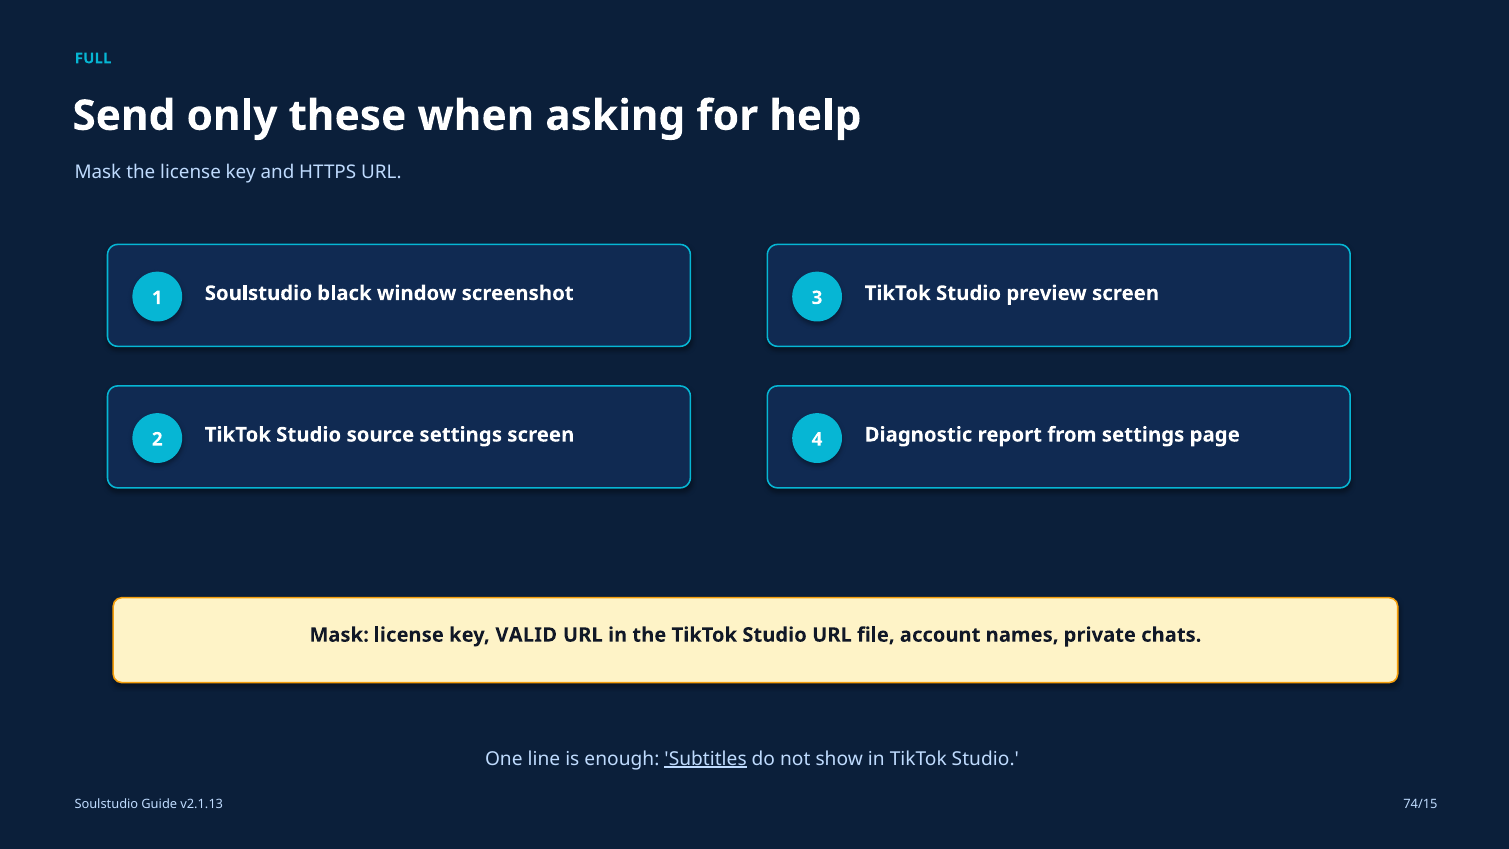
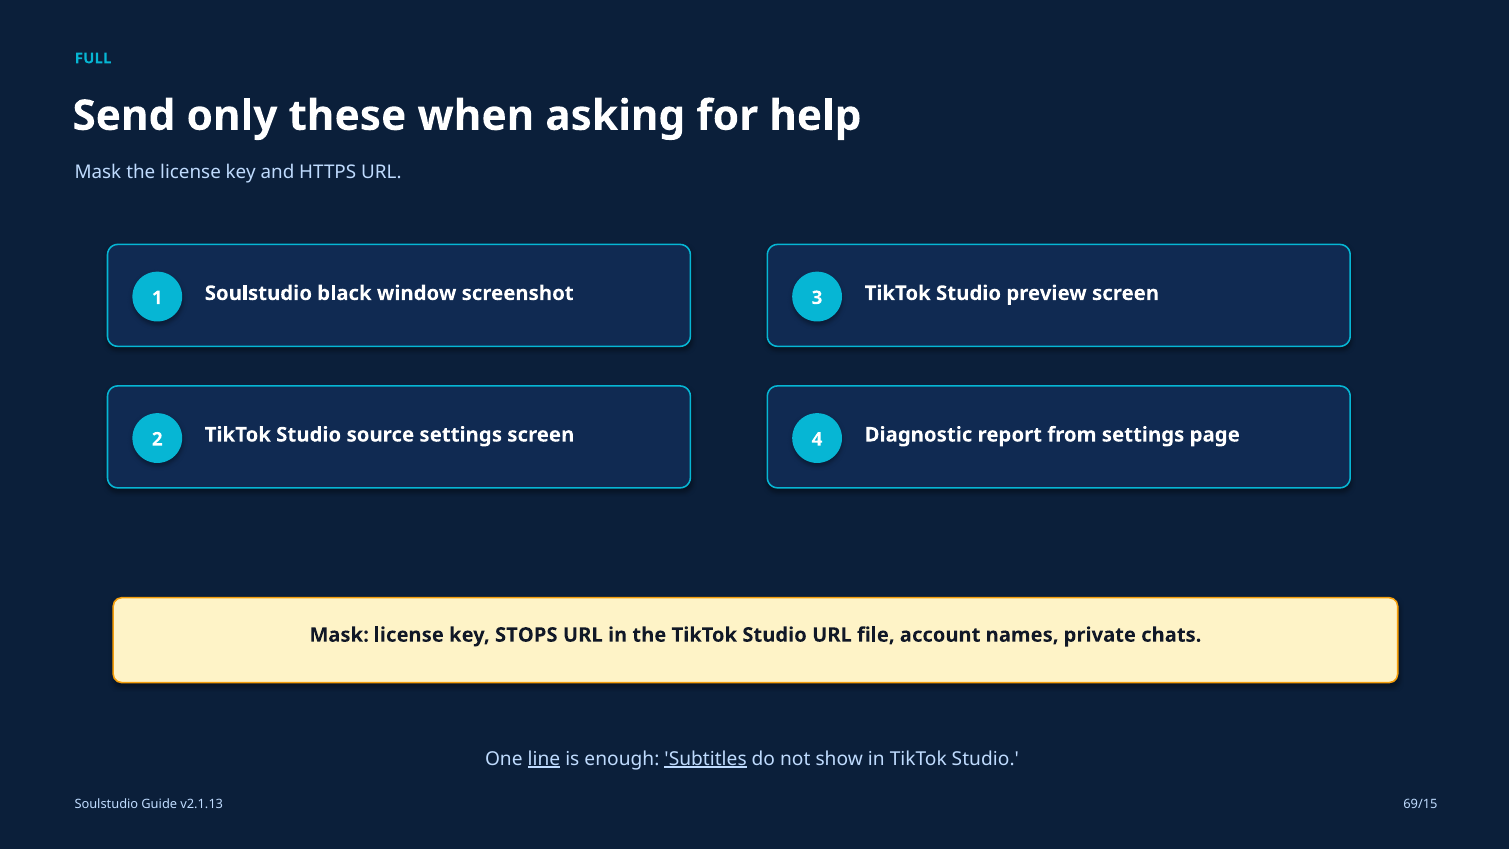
VALID: VALID -> STOPS (526, 635)
line underline: none -> present (544, 759)
74/15: 74/15 -> 69/15 (1420, 804)
